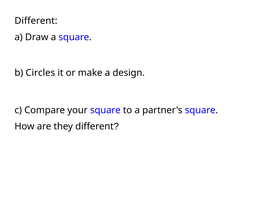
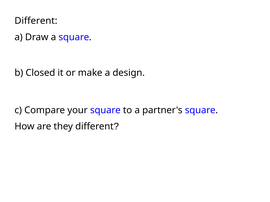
Circles: Circles -> Closed (40, 73)
